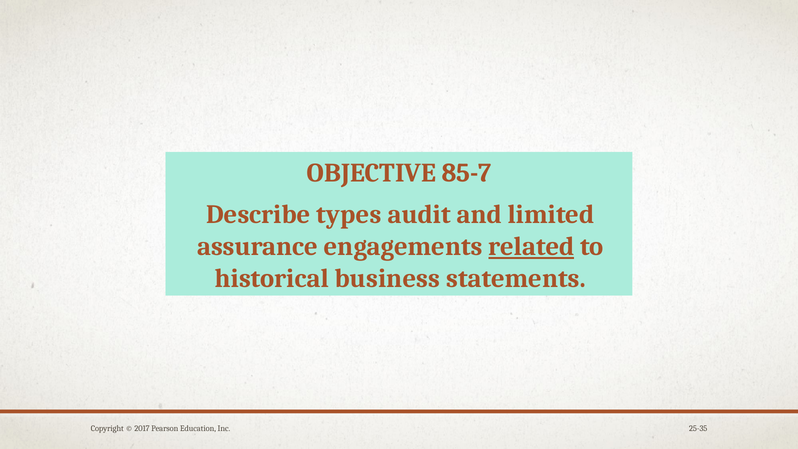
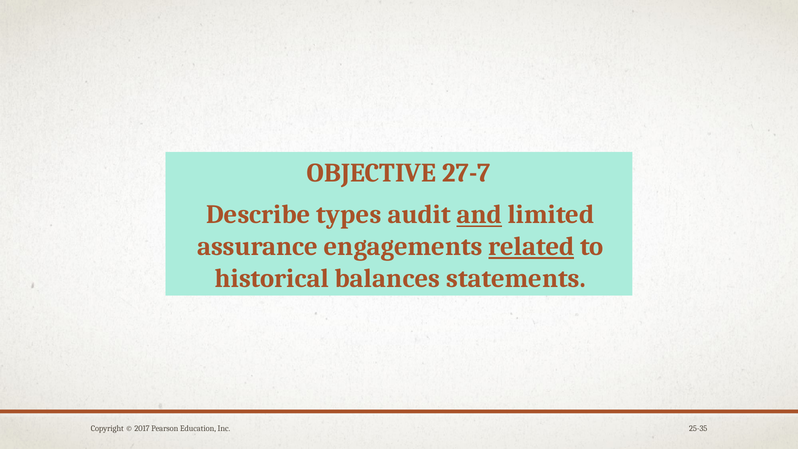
85-7: 85-7 -> 27-7 (466, 173)
and underline: none -> present (479, 215)
business: business -> balances (387, 278)
